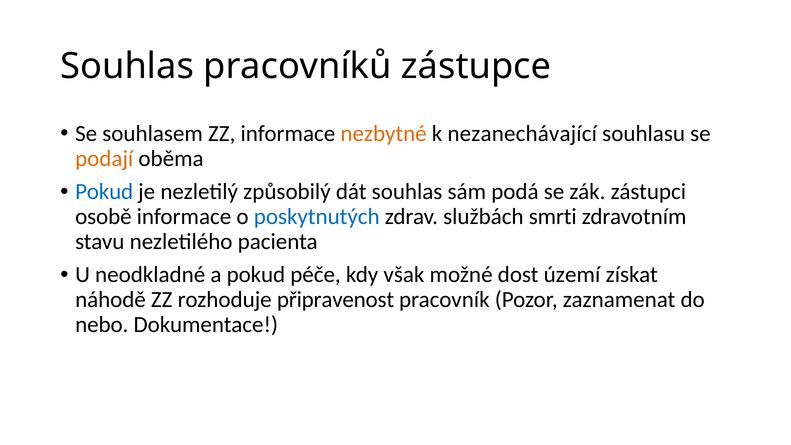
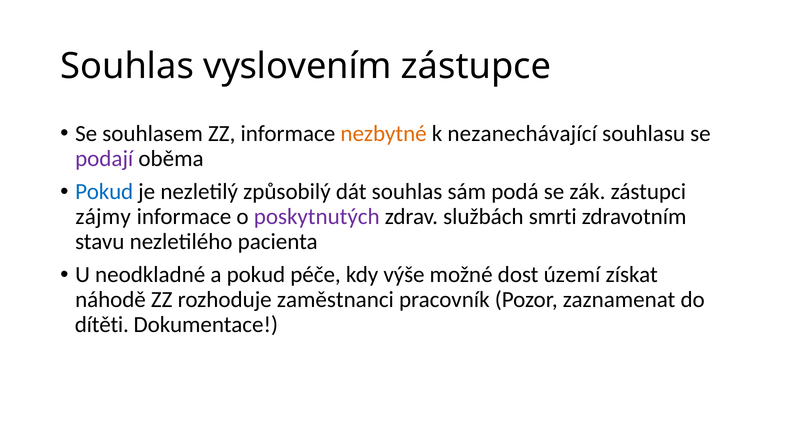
pracovníků: pracovníků -> vyslovením (297, 66)
podají colour: orange -> purple (104, 159)
osobě: osobě -> zájmy (103, 217)
poskytnutých colour: blue -> purple (317, 217)
však: však -> výše (404, 275)
připravenost: připravenost -> zaměstnanci (335, 300)
nebo: nebo -> dítěti (102, 325)
